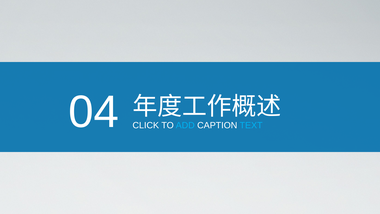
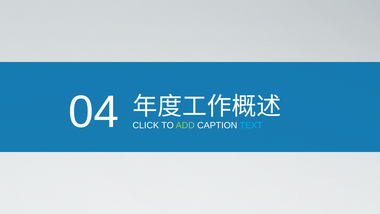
ADD colour: light blue -> light green (185, 125)
